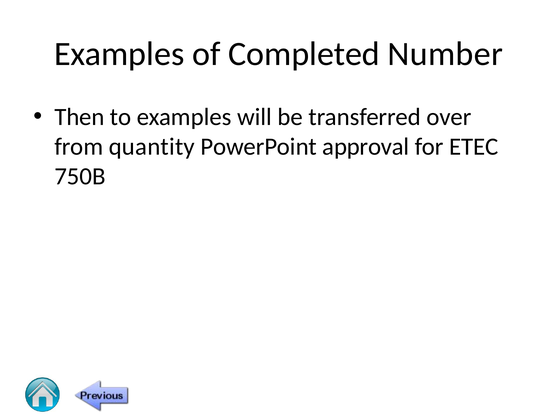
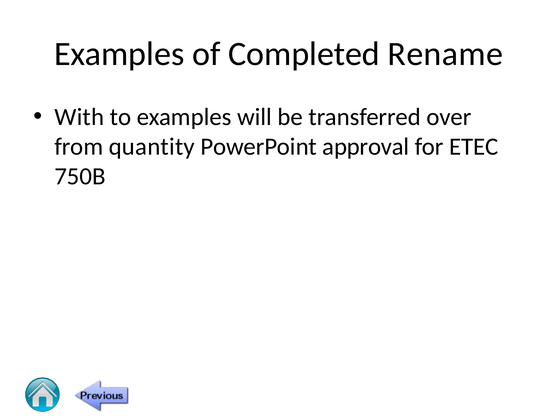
Number: Number -> Rename (445, 54)
Then: Then -> With (79, 117)
